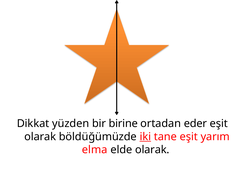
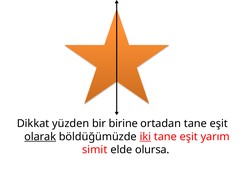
ortadan eder: eder -> tane (195, 123)
olarak underline: none -> present (40, 136)
elma: elma -> simit (95, 150)
elde olarak: olarak -> olursa (152, 150)
